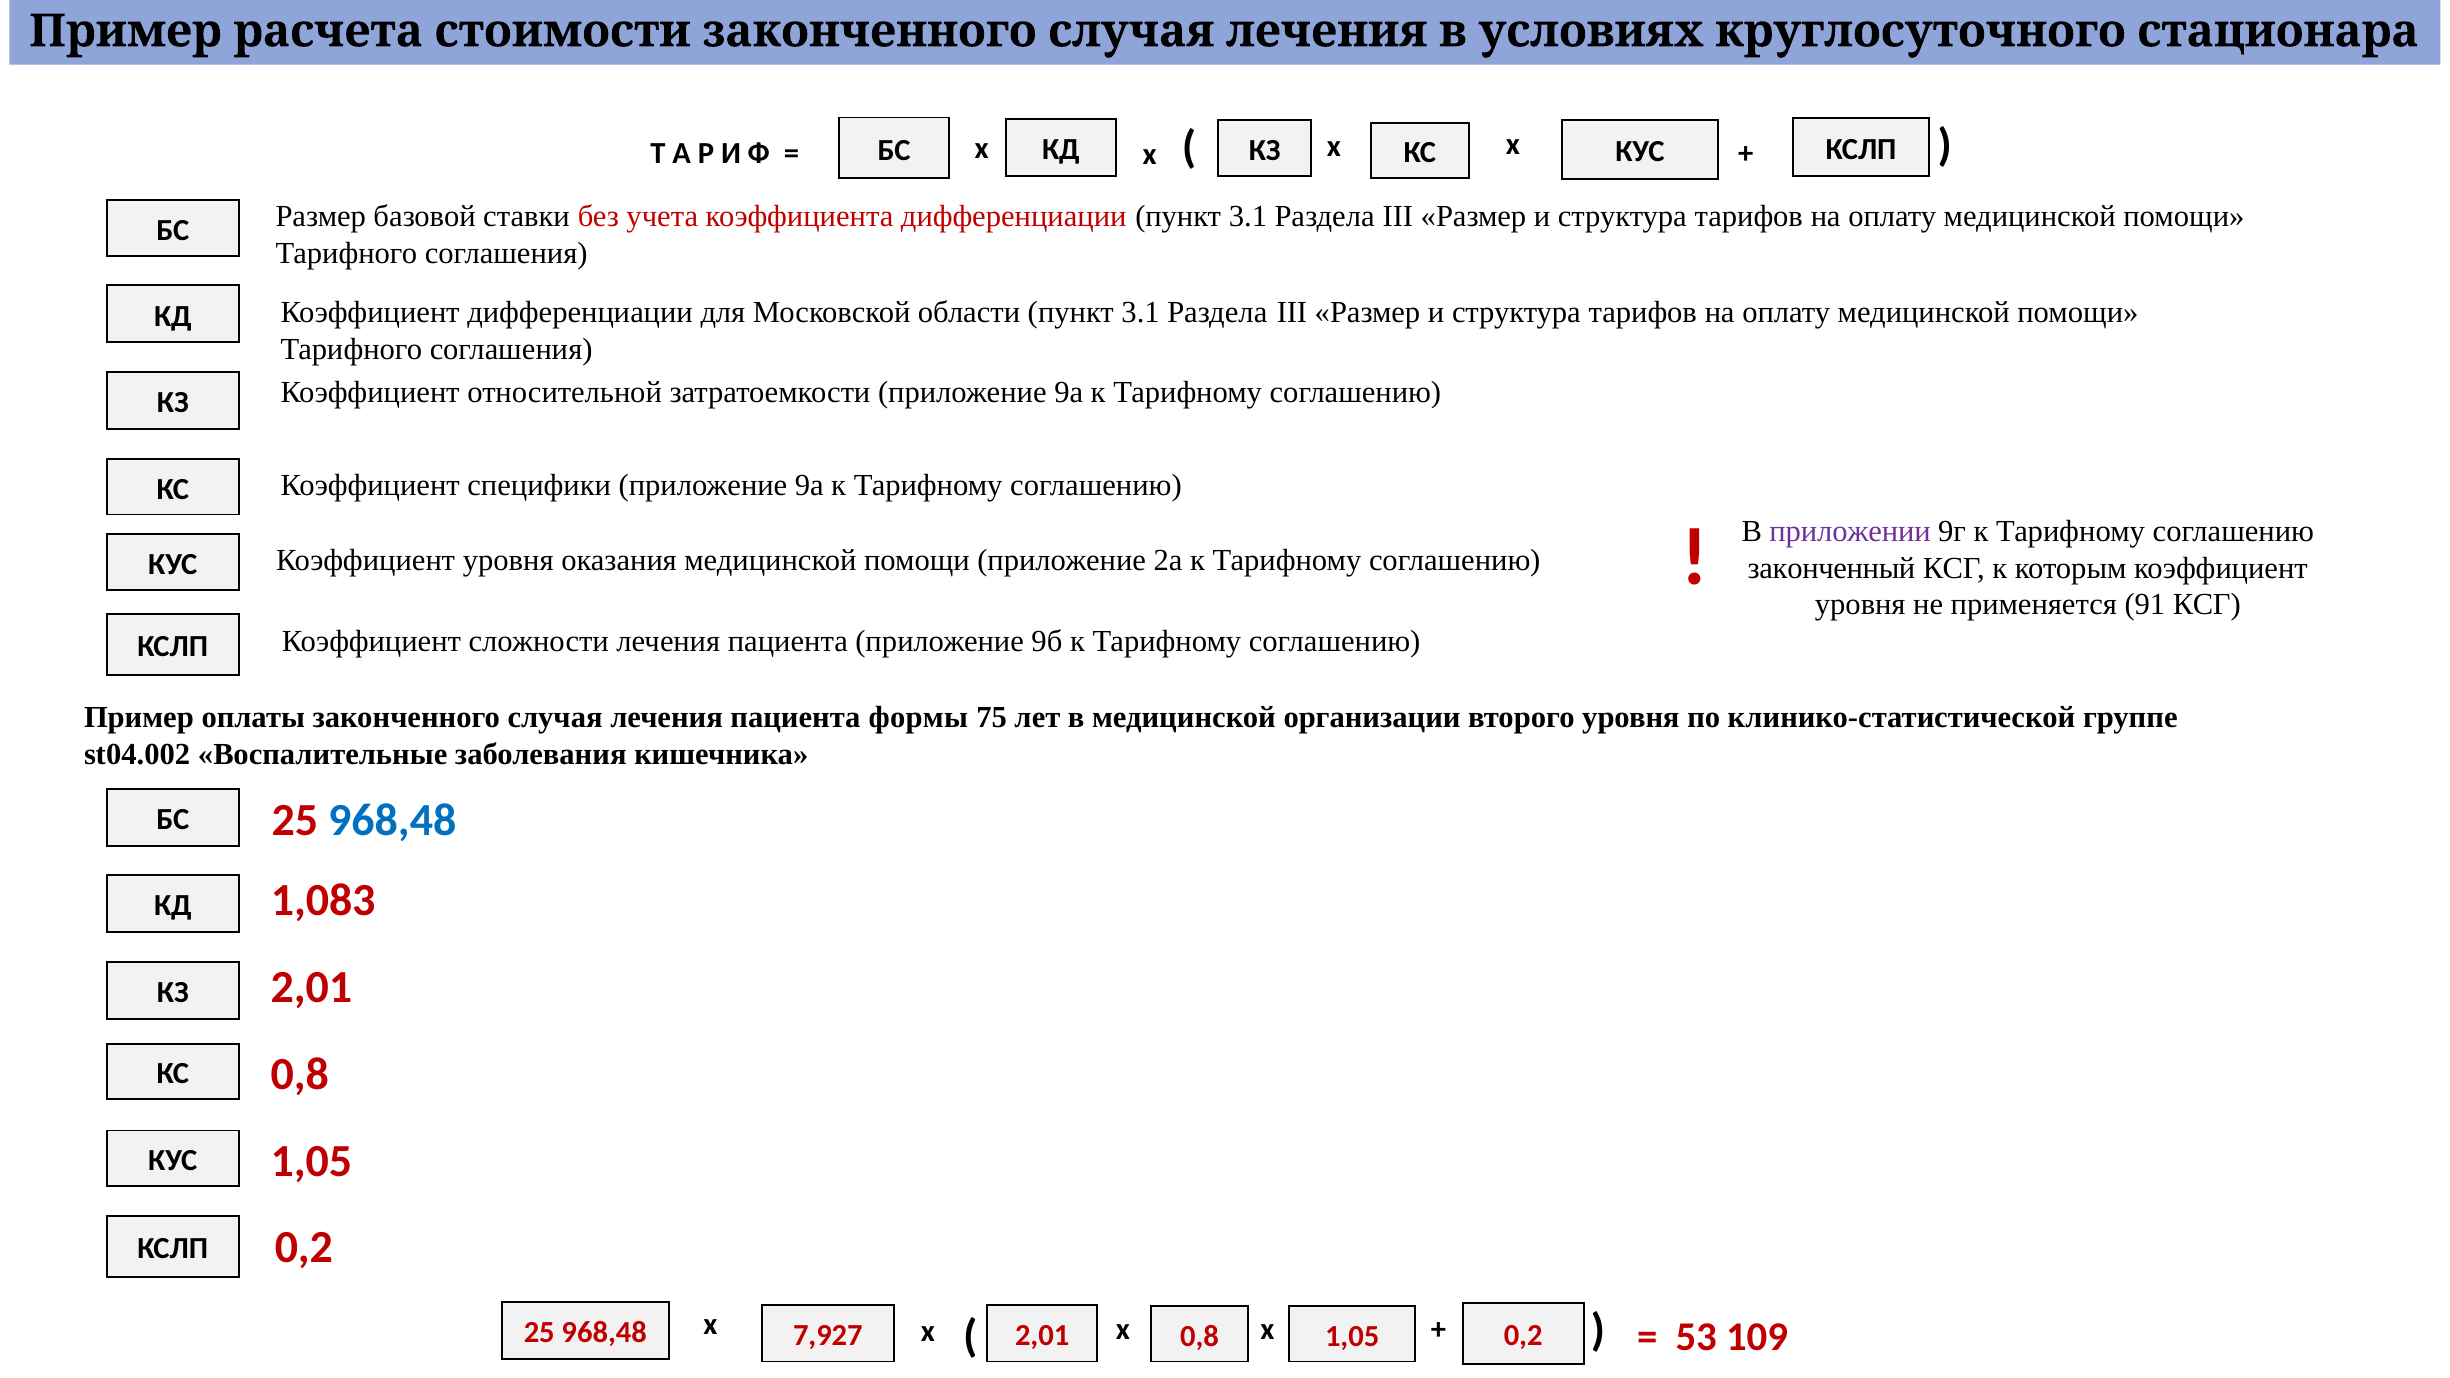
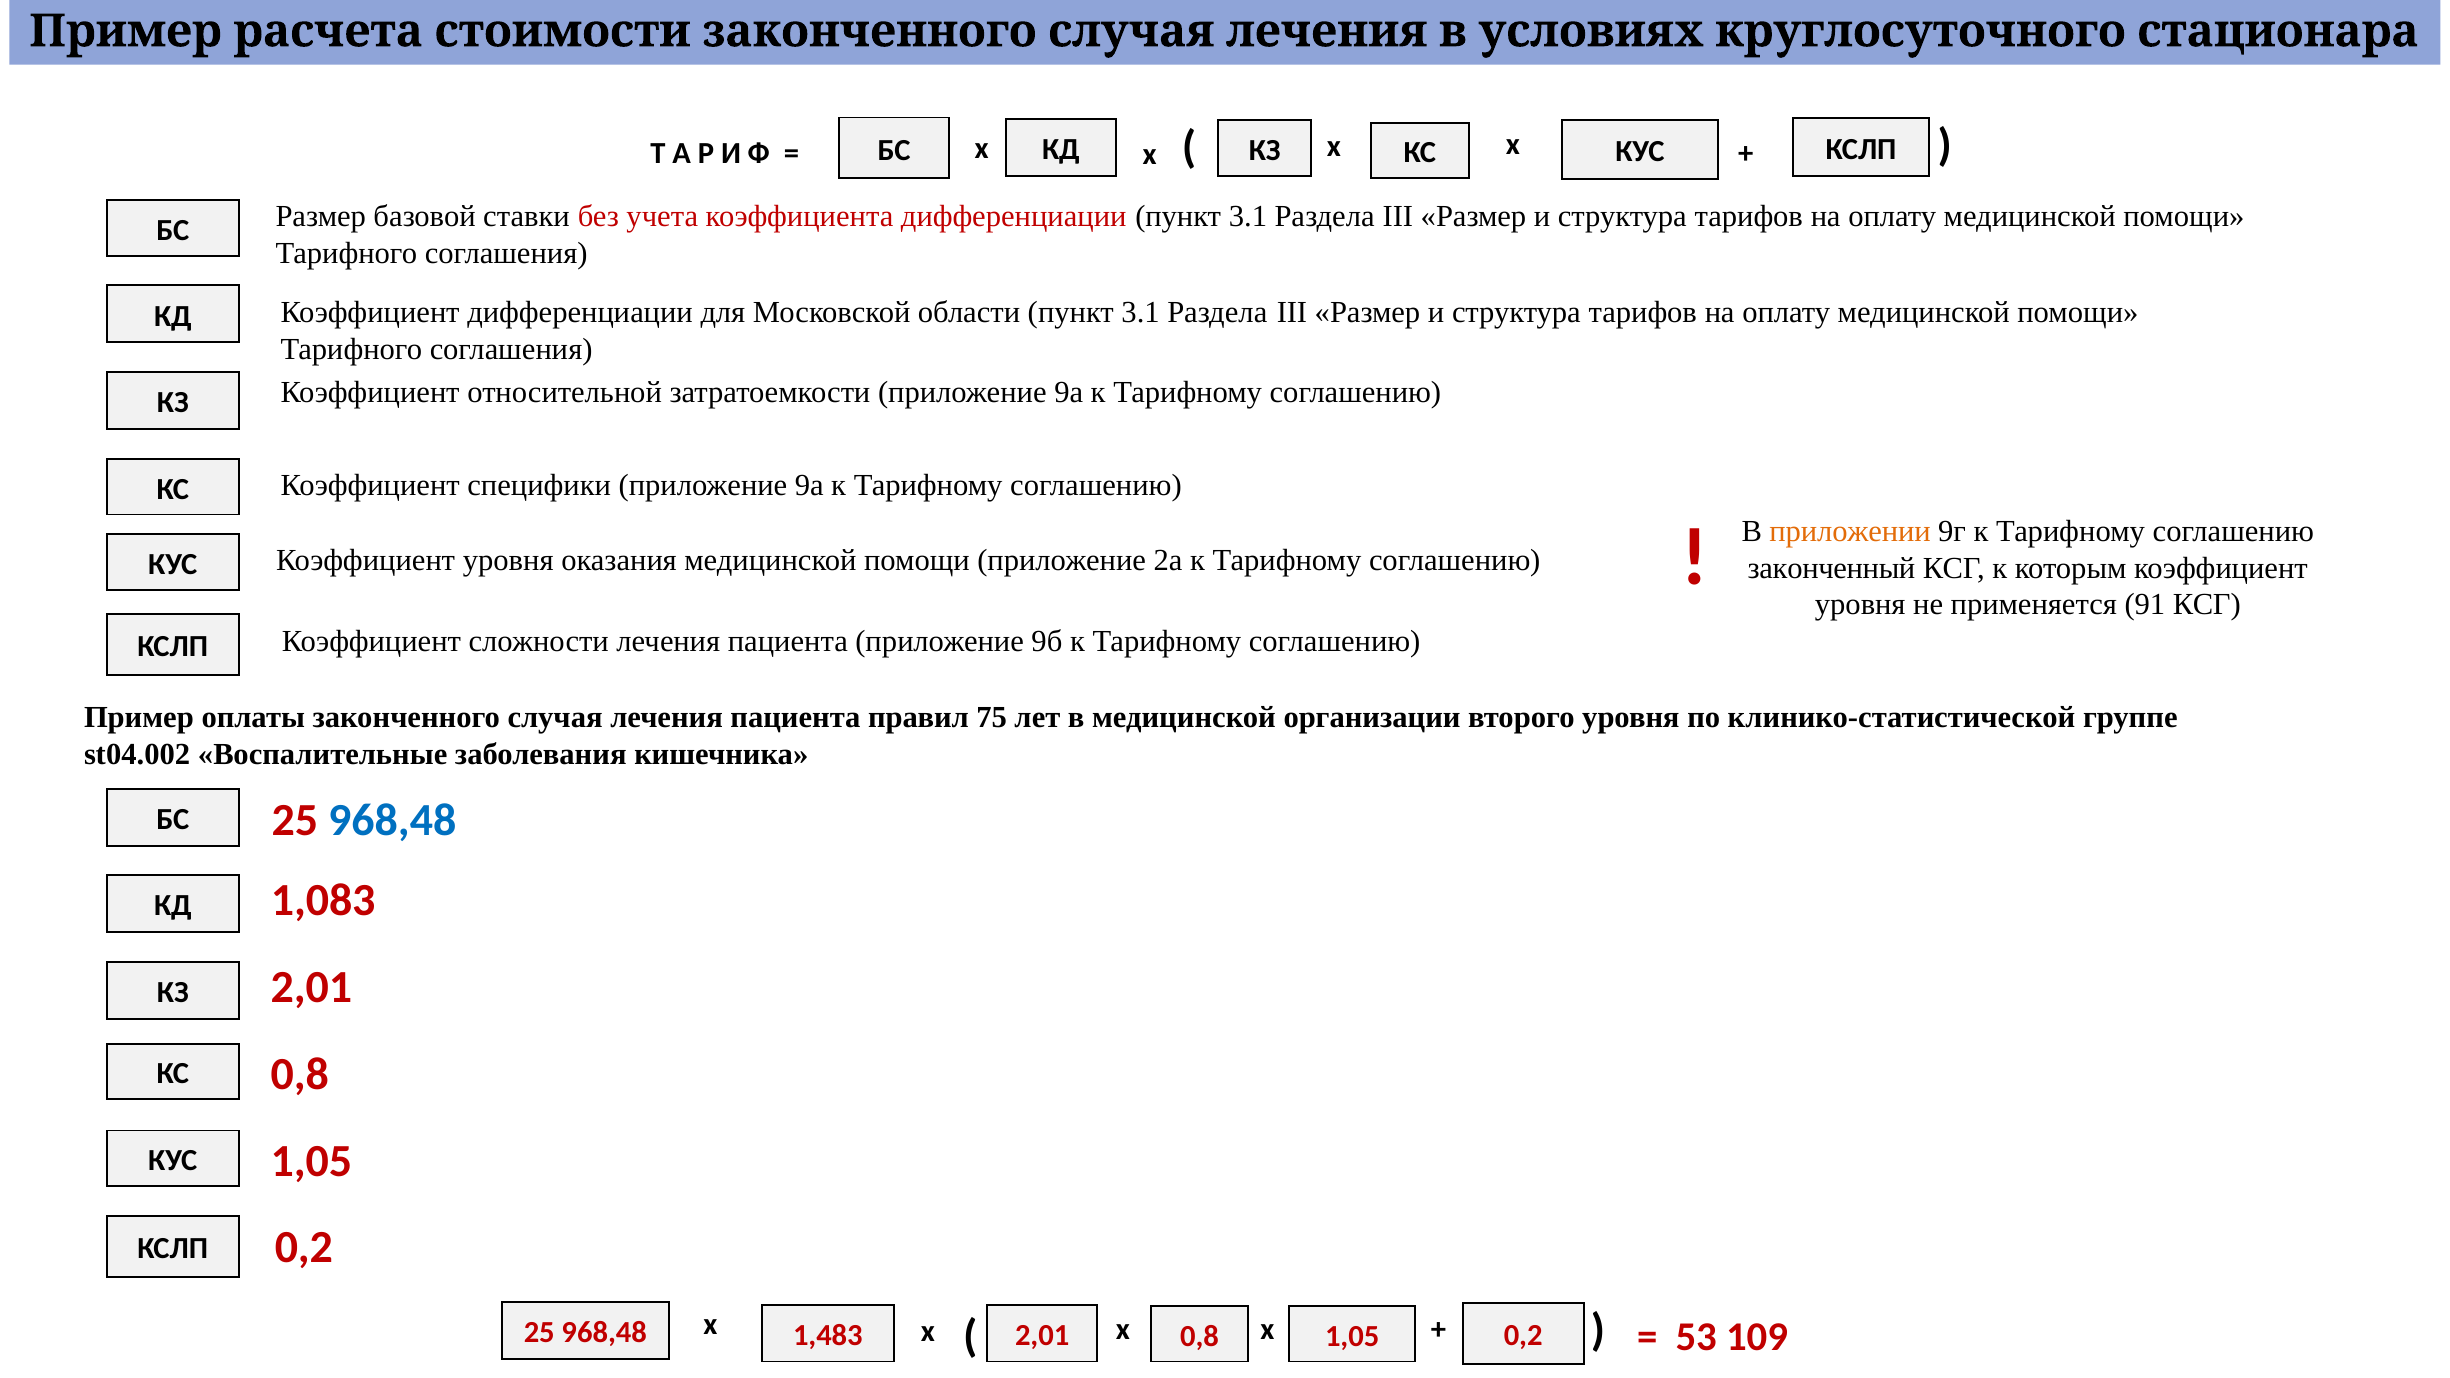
приложении colour: purple -> orange (1850, 531)
формы: формы -> правил (918, 718)
7,927: 7,927 -> 1,483 (828, 1335)
